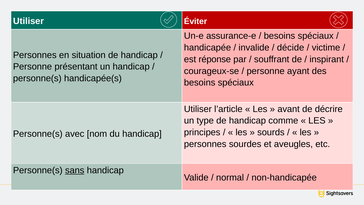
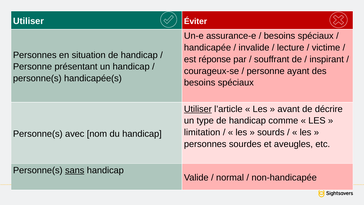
décide: décide -> lecture (291, 48)
Utiliser underline: none -> present (198, 109)
principes: principes -> limitation (202, 132)
